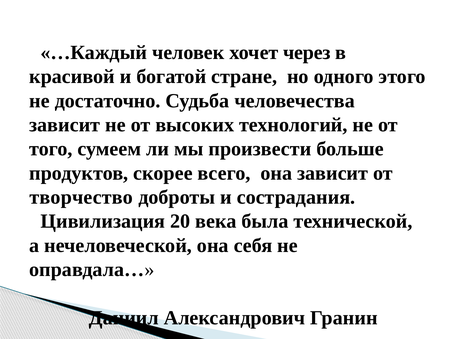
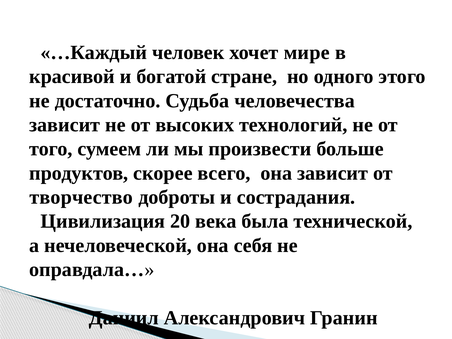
через: через -> мире (307, 52)
